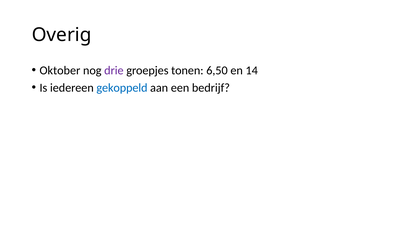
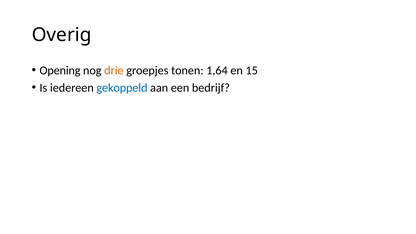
Oktober: Oktober -> Opening (60, 70)
drie colour: purple -> orange (114, 70)
6,50: 6,50 -> 1,64 (217, 70)
14: 14 -> 15 (252, 70)
